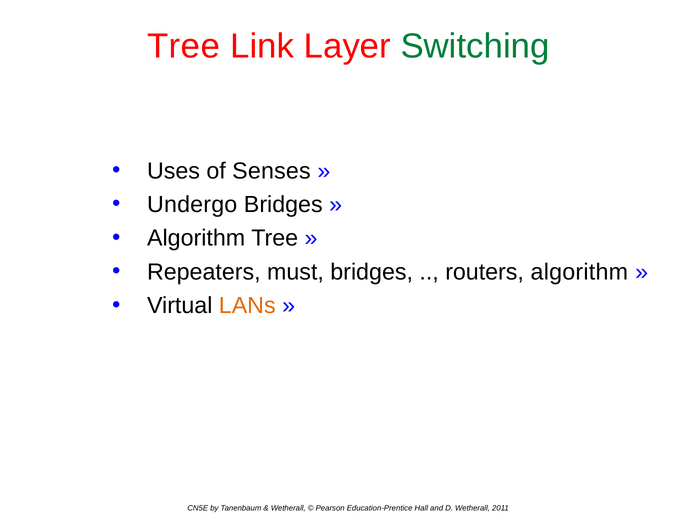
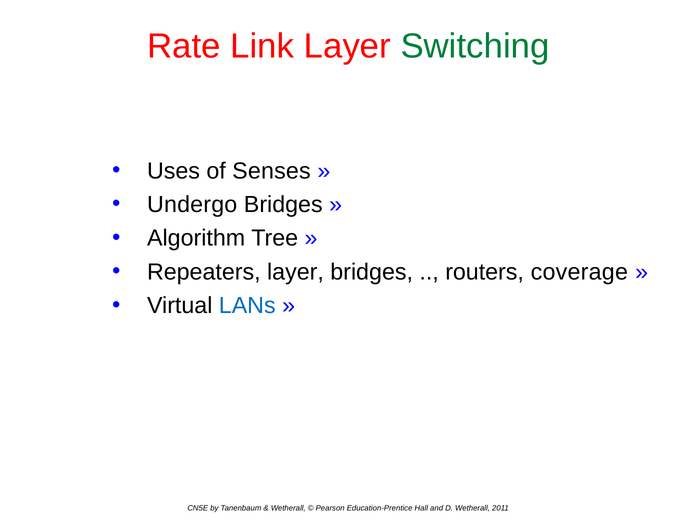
Tree: Tree -> Rate (184, 46)
Repeaters must: must -> layer (295, 272)
routers algorithm: algorithm -> coverage (579, 272)
LANs colour: orange -> blue (247, 306)
